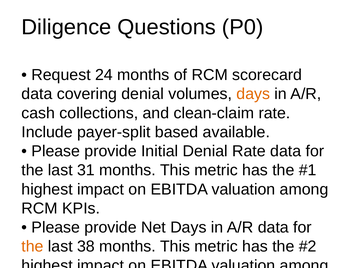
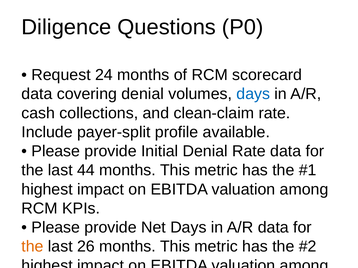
days colour: orange -> blue (253, 94)
based: based -> profile (177, 132)
31: 31 -> 44 (86, 171)
38: 38 -> 26 (86, 247)
